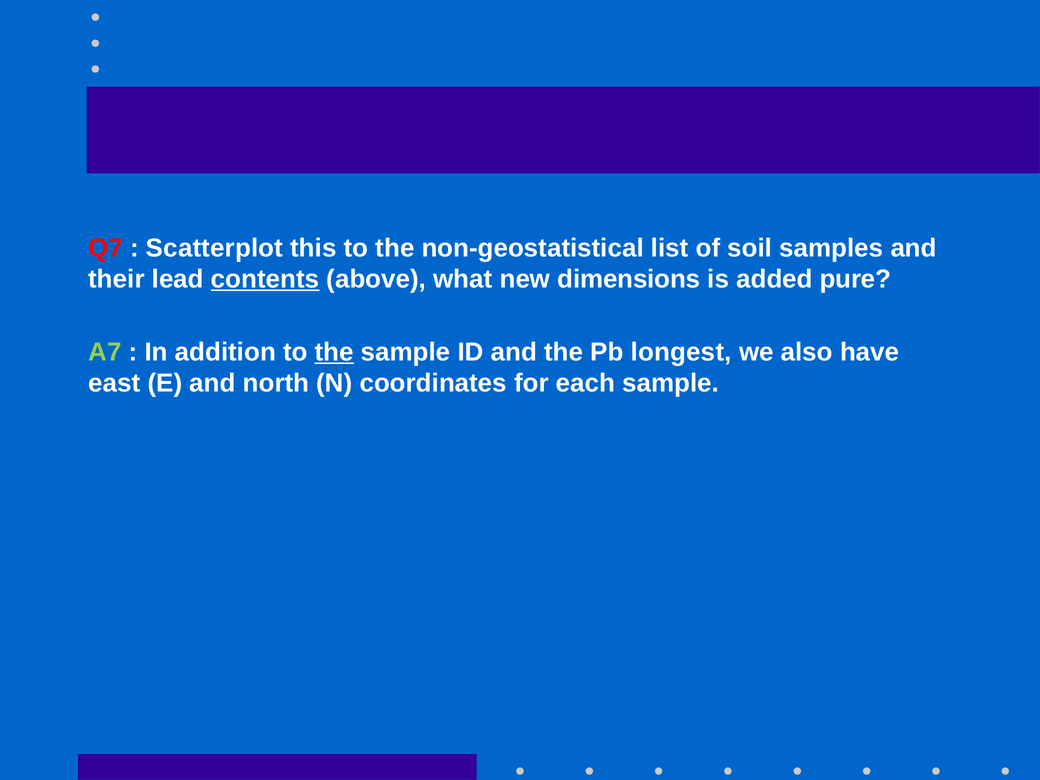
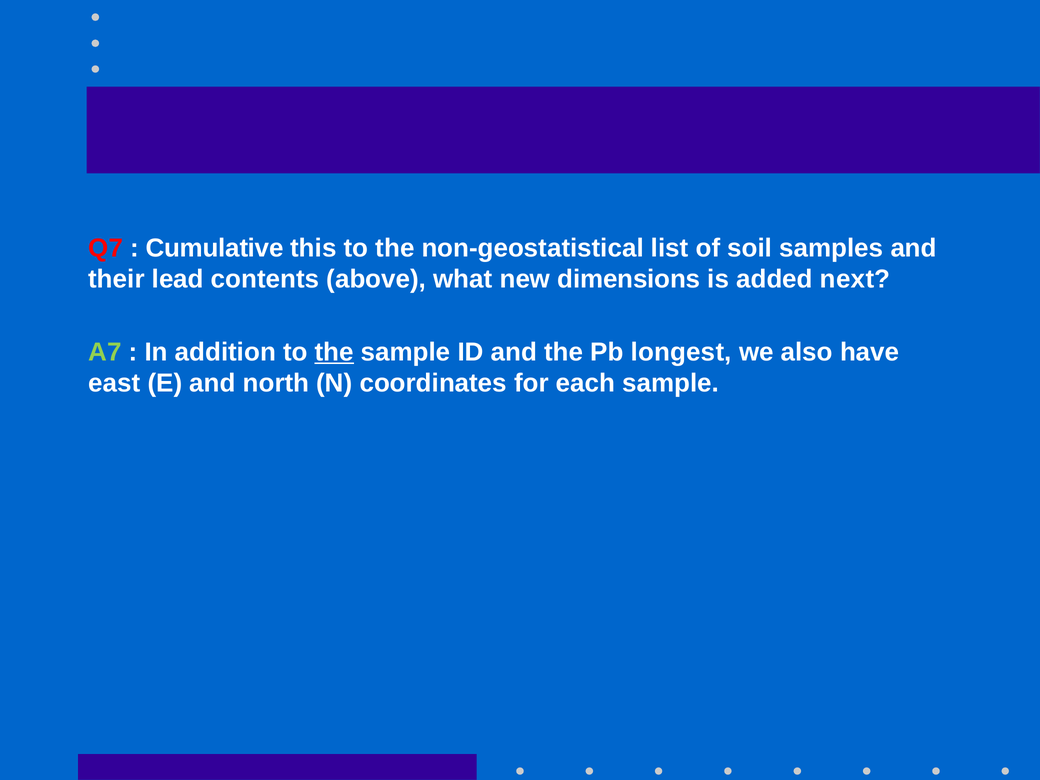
Scatterplot: Scatterplot -> Cumulative (215, 248)
contents underline: present -> none (265, 279)
pure: pure -> next (855, 279)
